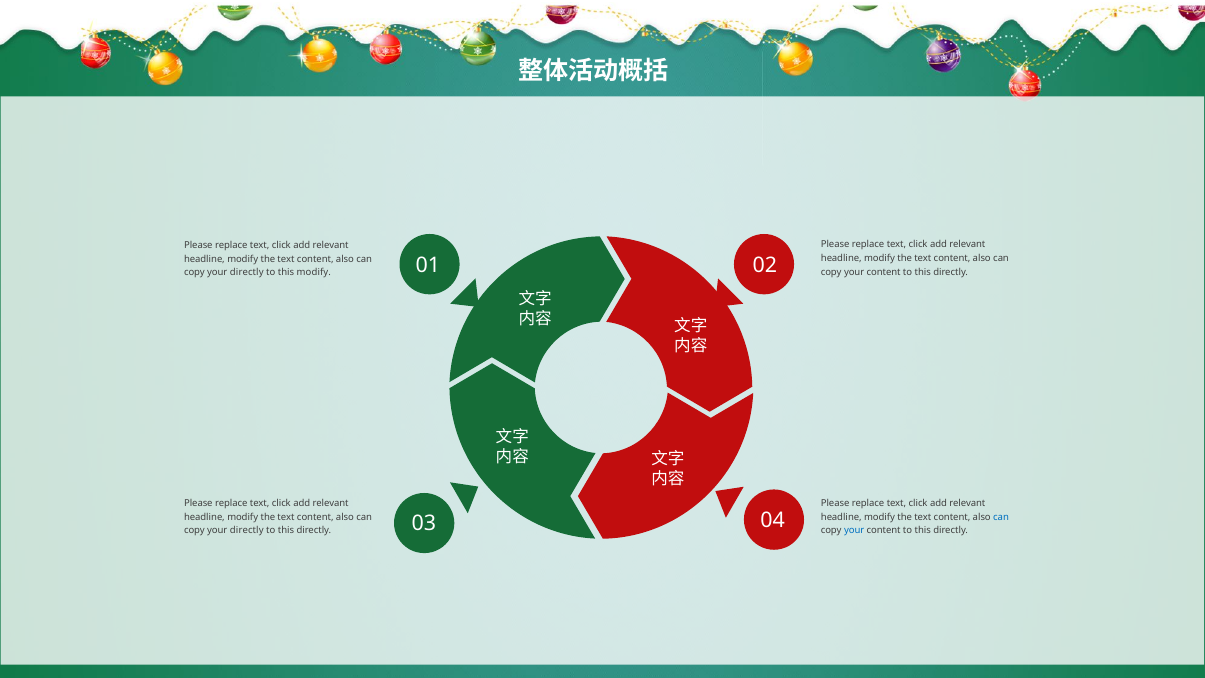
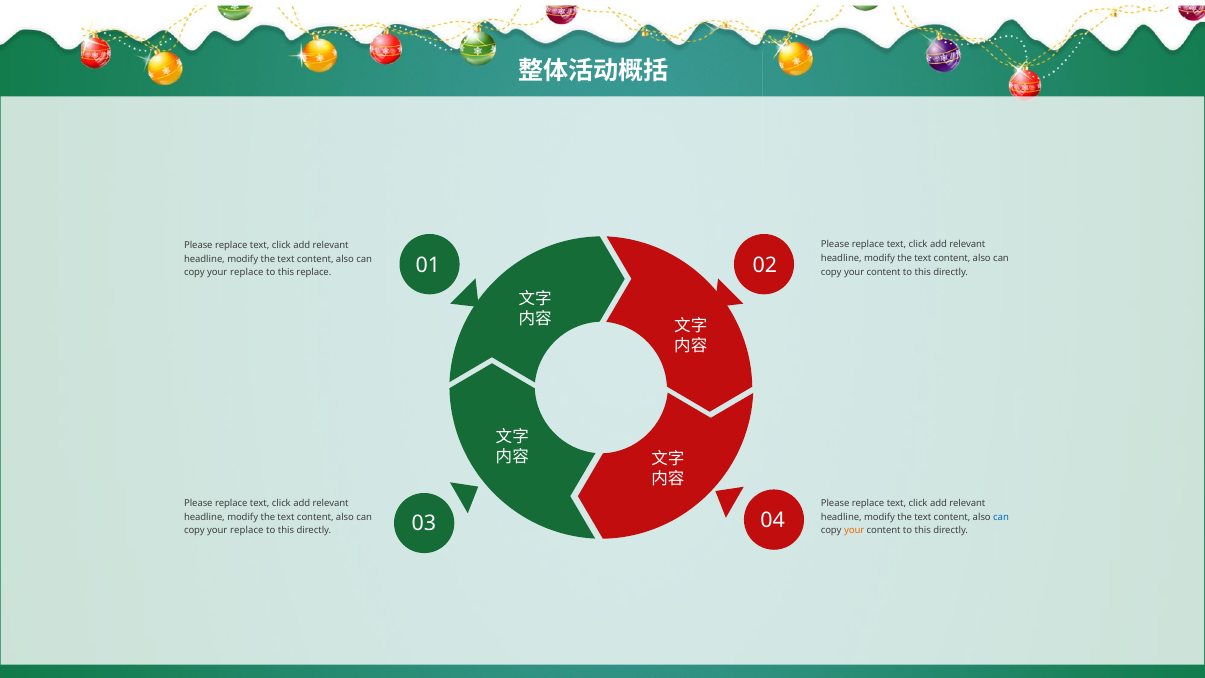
directly: directly -> replace (247, 273)
this modify: modify -> replace (314, 273)
directly: directly -> replace (247, 530)
your colour: blue -> orange (854, 530)
